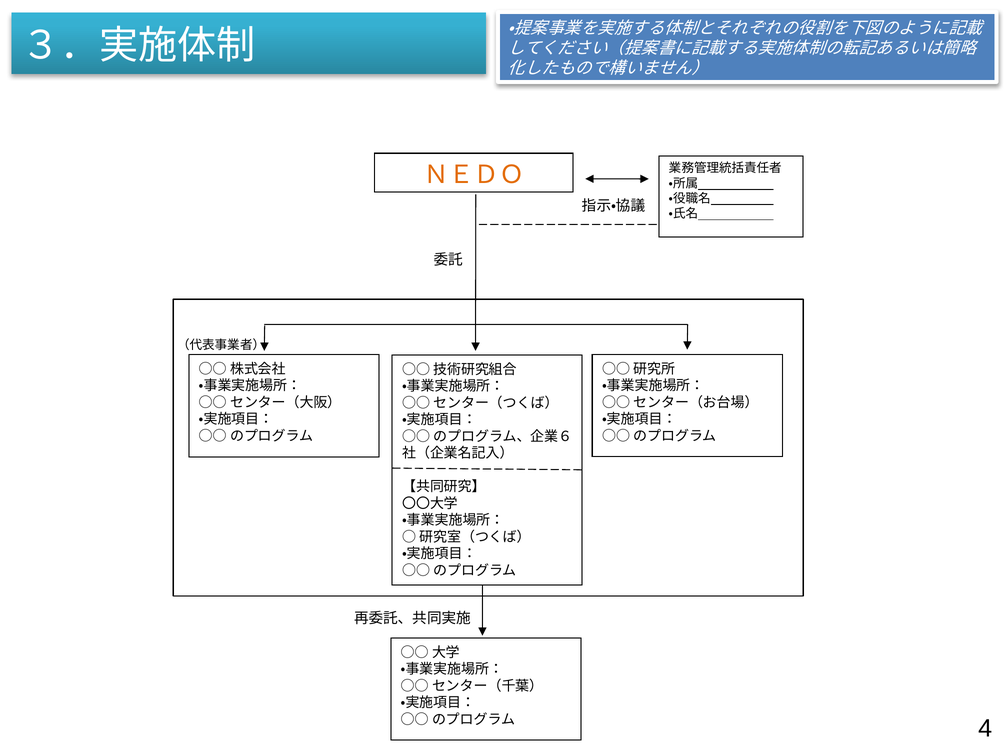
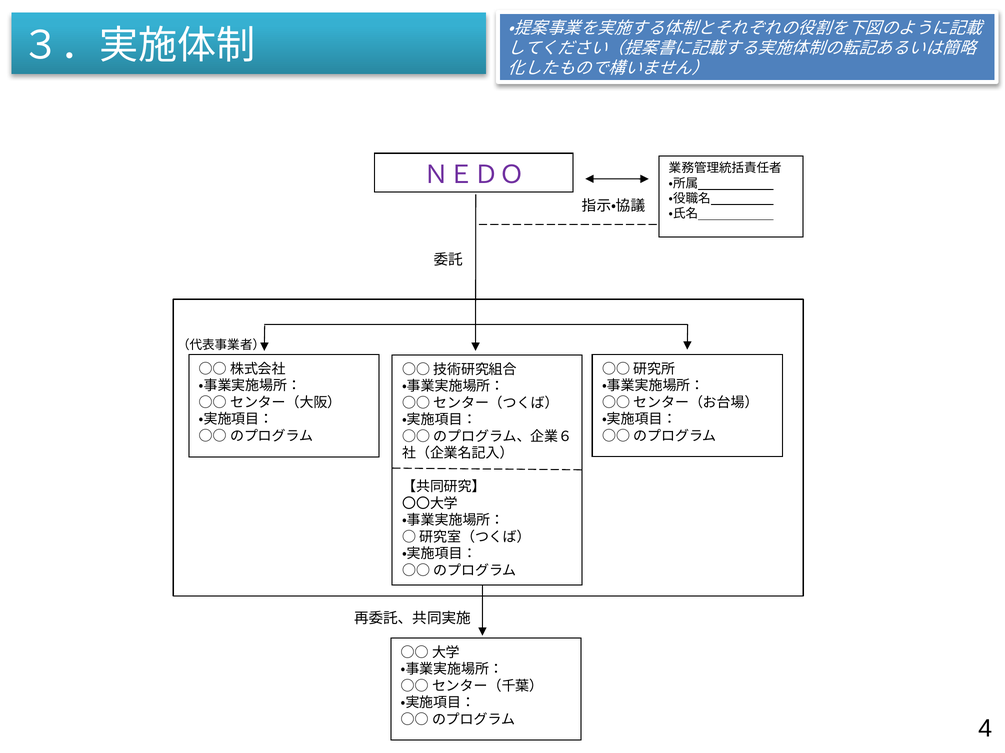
ＮＥＤＯ colour: orange -> purple (474, 175)
